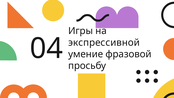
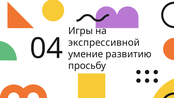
фразовой: фразовой -> развитию (129, 54)
